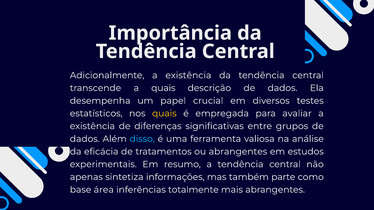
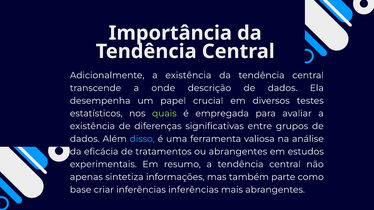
a quais: quais -> onde (163, 88)
quais colour: yellow -> light green (164, 114)
área: área -> criar (104, 190)
inferências totalmente: totalmente -> inferências (193, 190)
